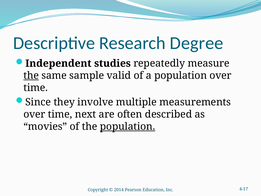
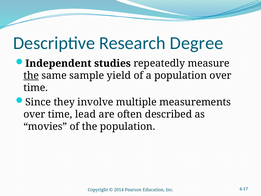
valid: valid -> yield (119, 76)
next: next -> lead (85, 114)
population underline: present -> none (128, 126)
